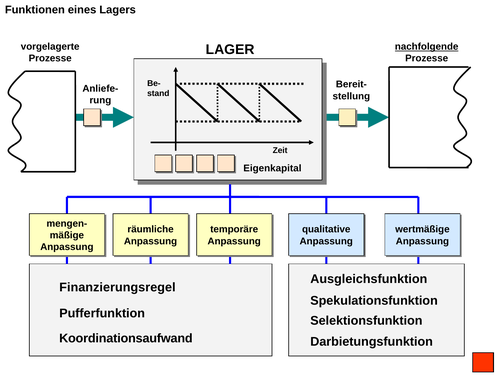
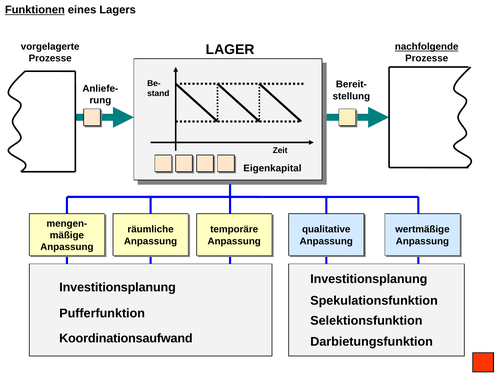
Funktionen underline: none -> present (35, 10)
Ausgleichsfunktion: Ausgleichsfunktion -> Investitionsplanung (369, 279)
Finanzierungsregel: Finanzierungsregel -> Investitionsplanung (118, 287)
